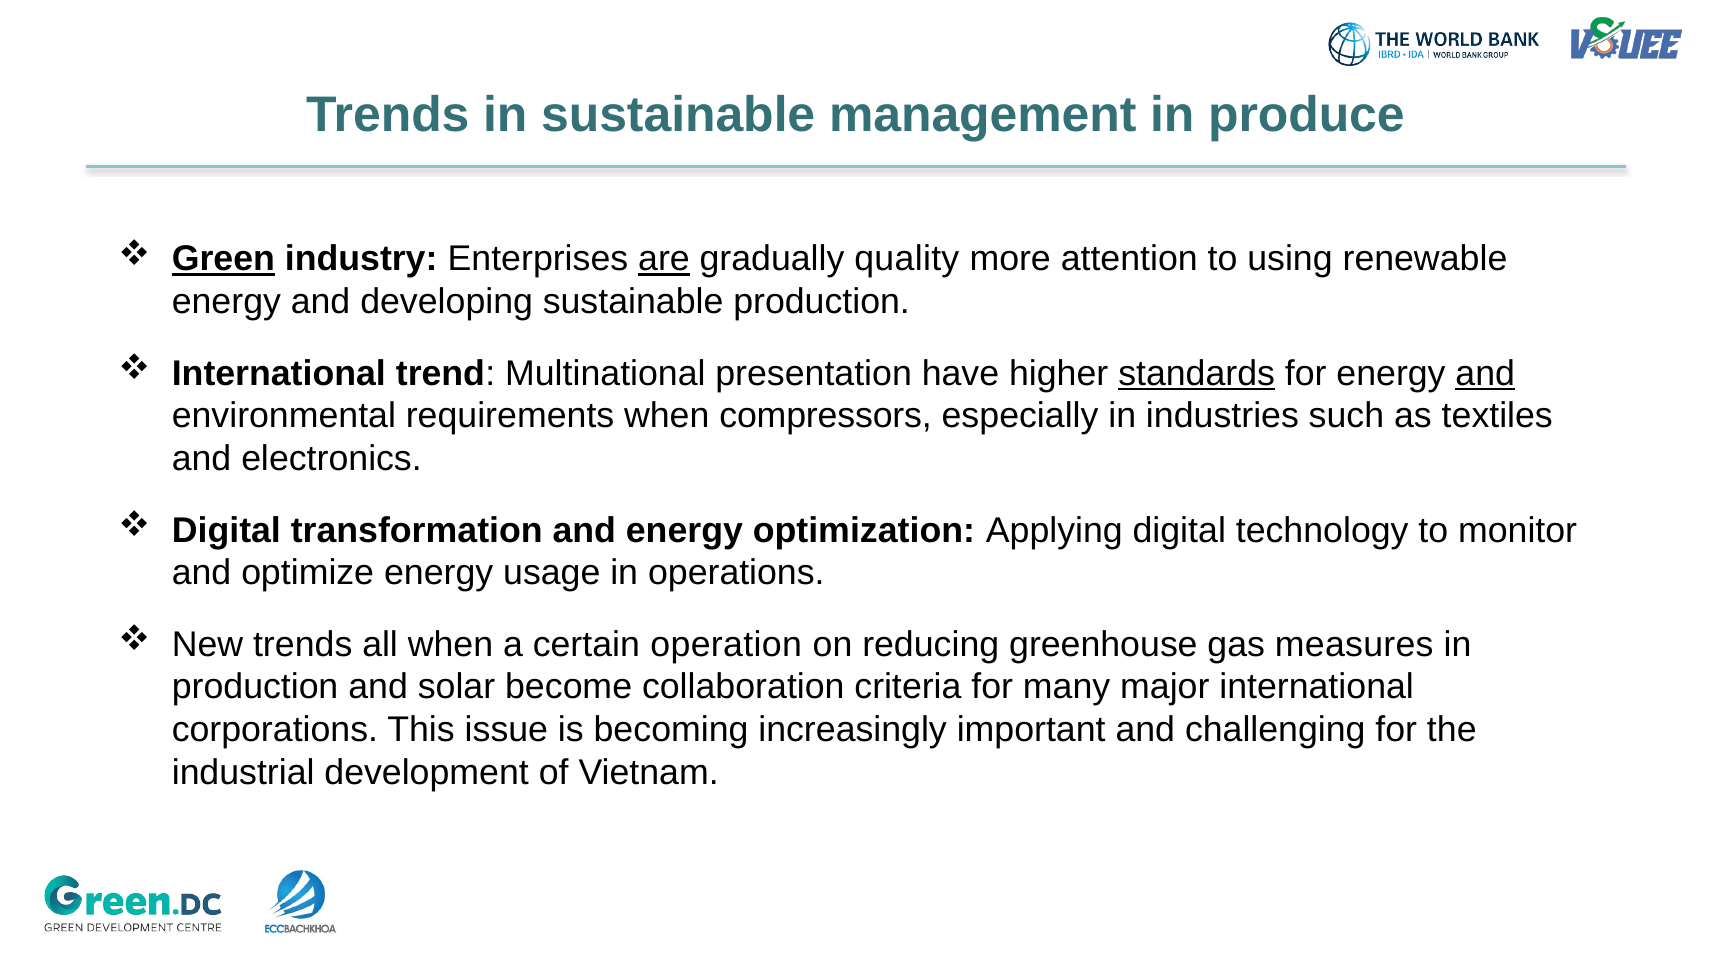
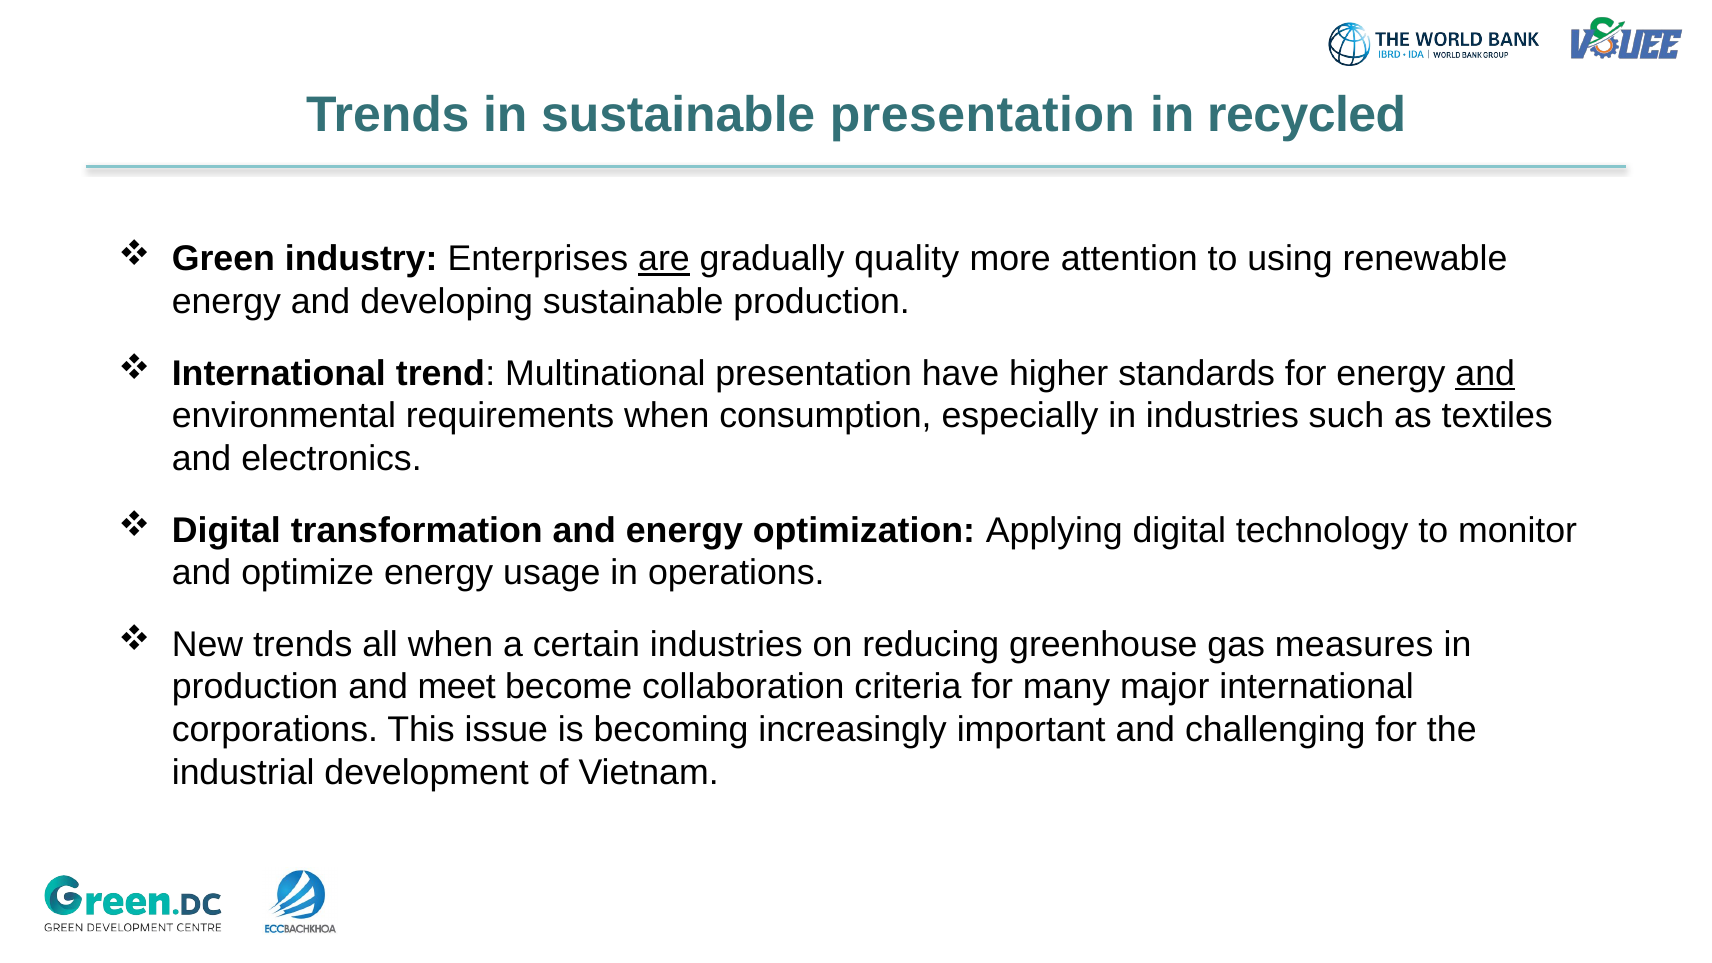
sustainable management: management -> presentation (982, 115)
produce: produce -> recycled (1307, 115)
Green underline: present -> none (223, 259)
standards underline: present -> none (1197, 373)
compressors: compressors -> consumption (825, 416)
certain operation: operation -> industries (726, 644)
solar: solar -> meet (457, 687)
